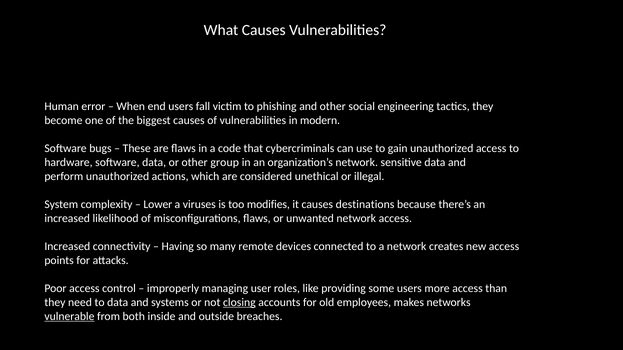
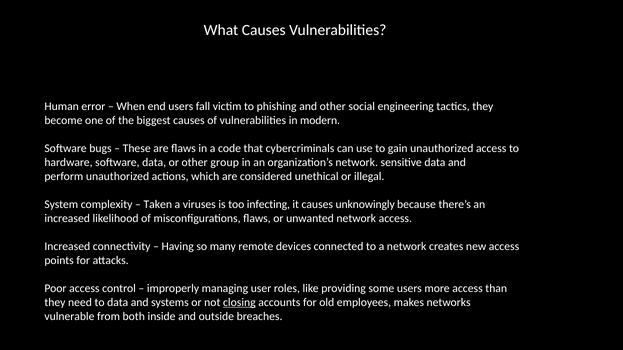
Lower: Lower -> Taken (158, 205)
modifies: modifies -> infecting (268, 205)
destinations: destinations -> unknowingly (365, 205)
vulnerable underline: present -> none (69, 317)
